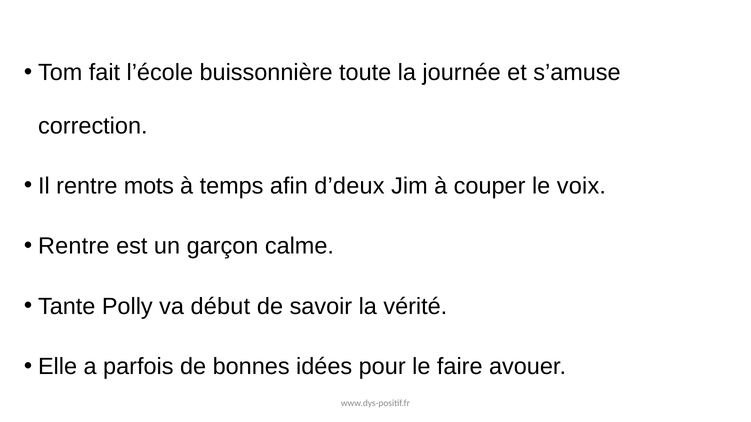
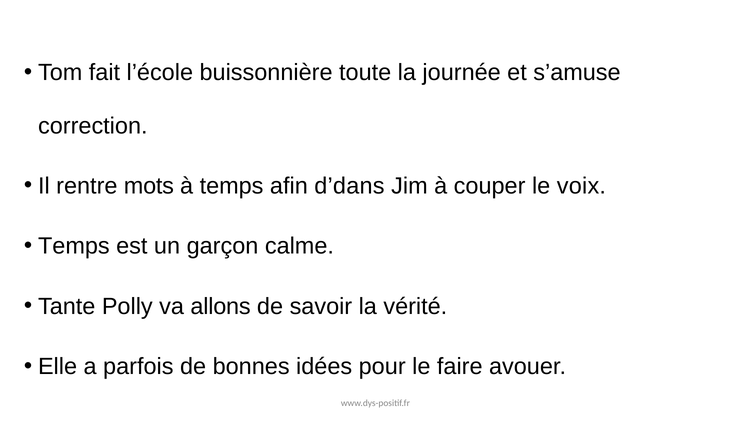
d’deux: d’deux -> d’dans (349, 186)
Rentre: Rentre -> Temps (74, 246)
début: début -> allons (221, 307)
